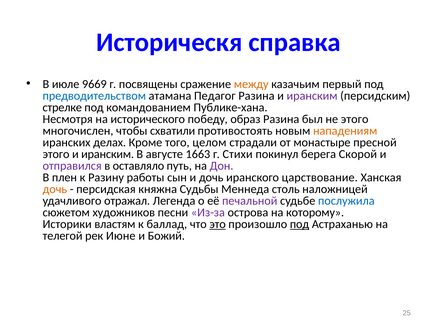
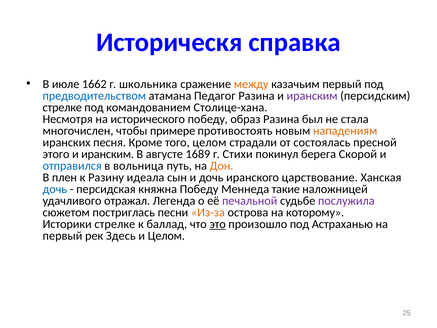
9669: 9669 -> 1662 (94, 84)
посвящены: посвящены -> школьника (148, 84)
Публике-хана: Публике-хана -> Столице-хана (230, 107)
не этого: этого -> стала (355, 119)
схватили: схватили -> примере (173, 131)
делах: делах -> песня (110, 142)
монастыре: монастыре -> состоялась (322, 142)
1663: 1663 -> 1689 (198, 154)
отправился colour: purple -> blue (72, 166)
оставляло: оставляло -> вольница (138, 166)
Дон colour: purple -> orange (222, 166)
работы: работы -> идеала (145, 177)
дочь colour: orange -> blue (55, 189)
княжна Судьбы: Судьбы -> Победу (199, 189)
столь: столь -> такие (286, 189)
послужила colour: blue -> purple (346, 201)
художников: художников -> постриглась (124, 212)
Из-за colour: purple -> orange (208, 212)
Историки властям: властям -> стрелке (115, 224)
под underline: present -> none (300, 224)
телегой: телегой -> первый (62, 236)
Июне: Июне -> Здесь (121, 236)
и Божий: Божий -> Целом (166, 236)
